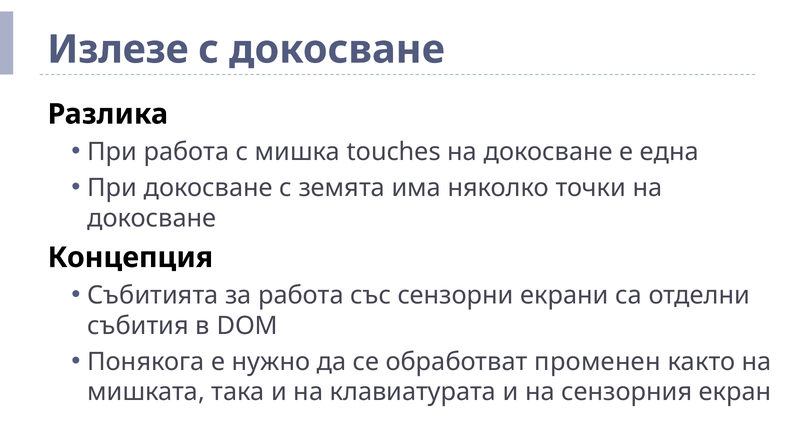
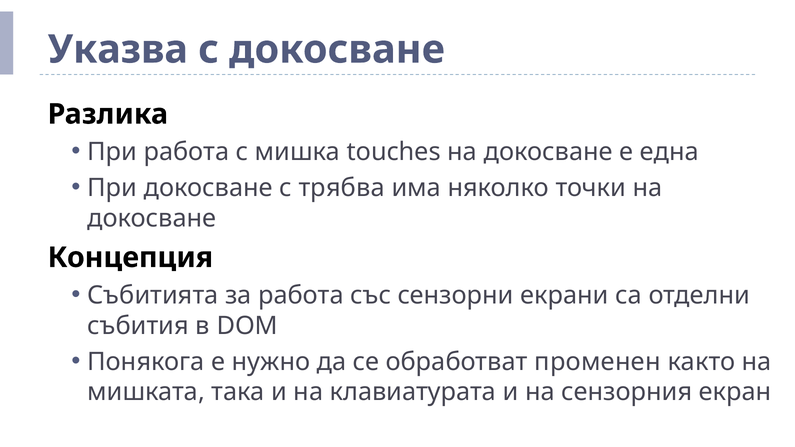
Излезе: Излезе -> Указва (118, 50)
земята: земята -> трябва (342, 188)
